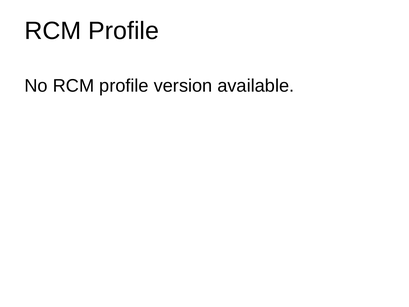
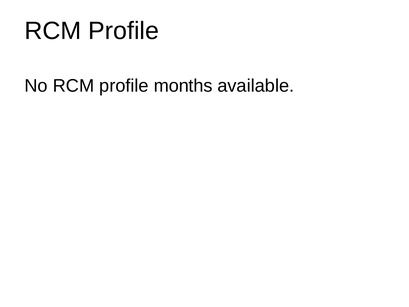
version: version -> months (183, 86)
